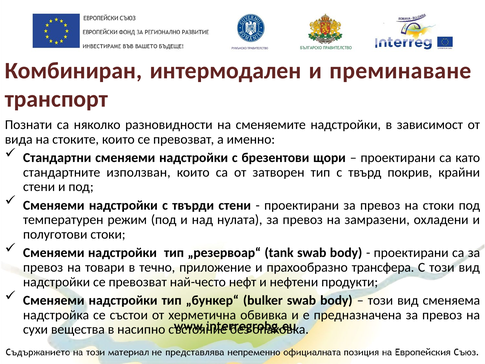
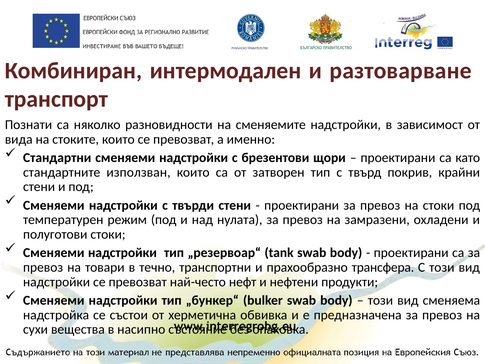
преминаване: преминаване -> разтоварване (401, 71)
приложение: приложение -> транспортни (215, 267)
